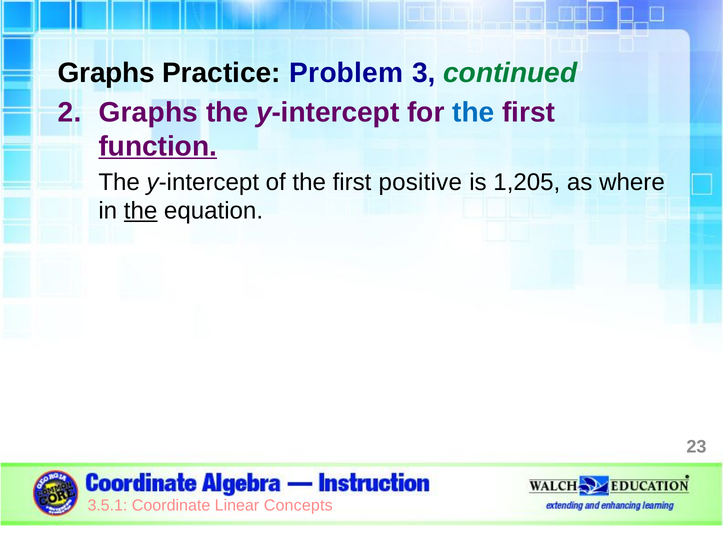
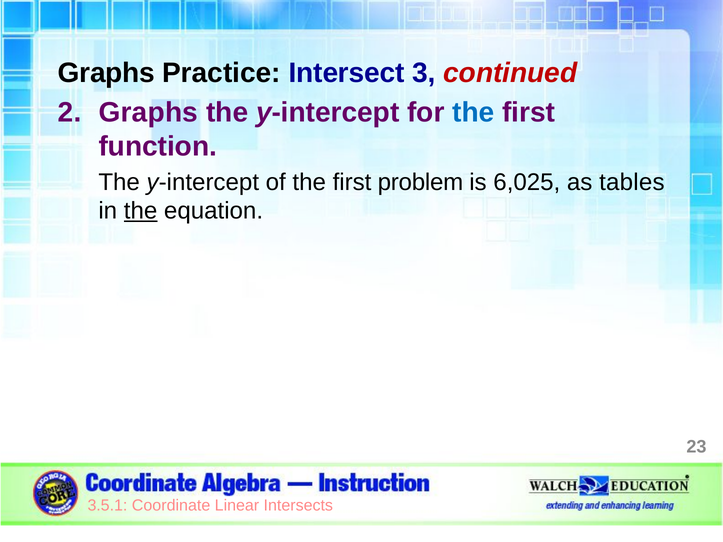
Problem: Problem -> Intersect (347, 73)
continued colour: green -> red (510, 73)
function underline: present -> none (158, 146)
positive: positive -> problem (420, 182)
1,205: 1,205 -> 6,025 (527, 182)
where: where -> tables (632, 182)
Concepts: Concepts -> Intersects (298, 505)
